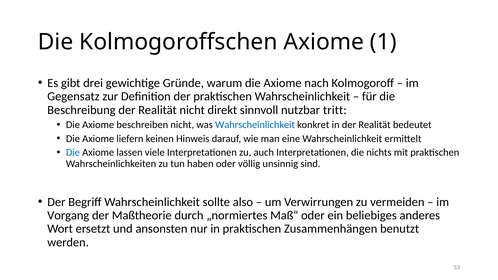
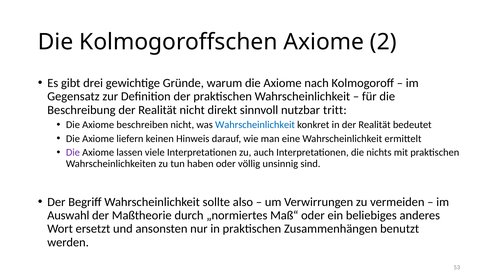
1: 1 -> 2 (383, 42)
Die colour: blue -> purple (73, 152)
Vorgang: Vorgang -> Auswahl (68, 216)
